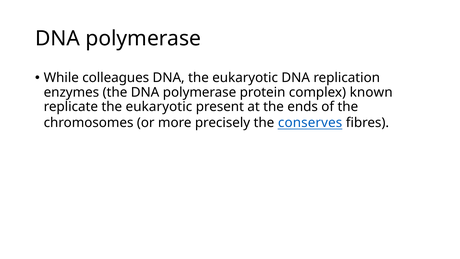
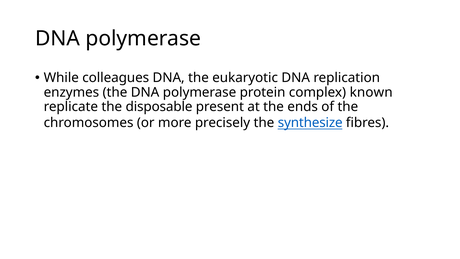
replicate the eukaryotic: eukaryotic -> disposable (159, 107)
conserves: conserves -> synthesize (310, 123)
